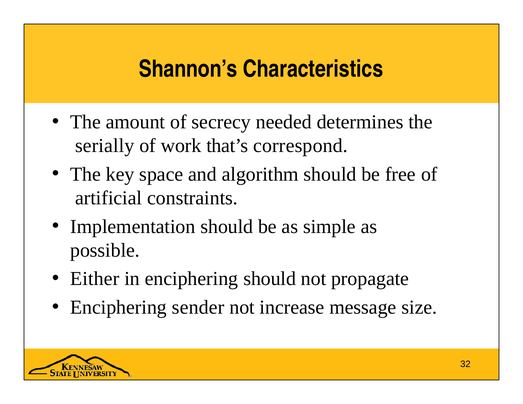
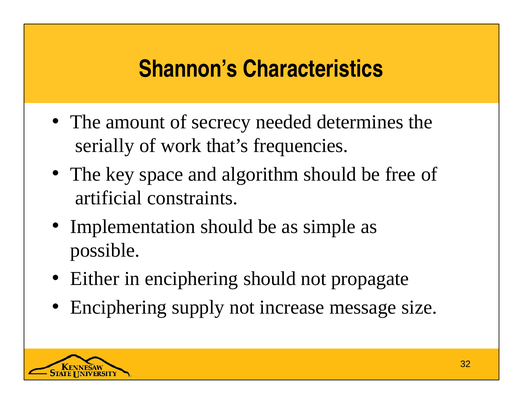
correspond: correspond -> frequencies (301, 146)
sender: sender -> supply (198, 307)
